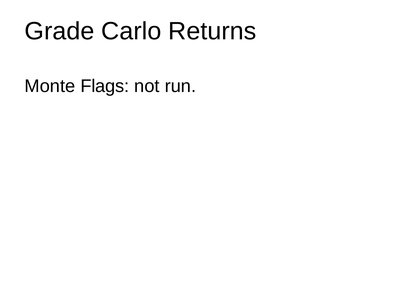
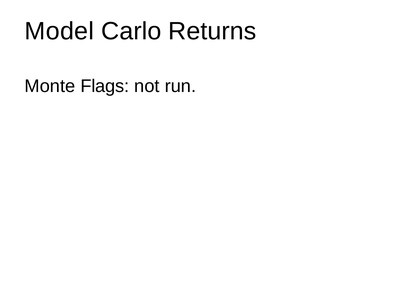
Grade: Grade -> Model (59, 31)
